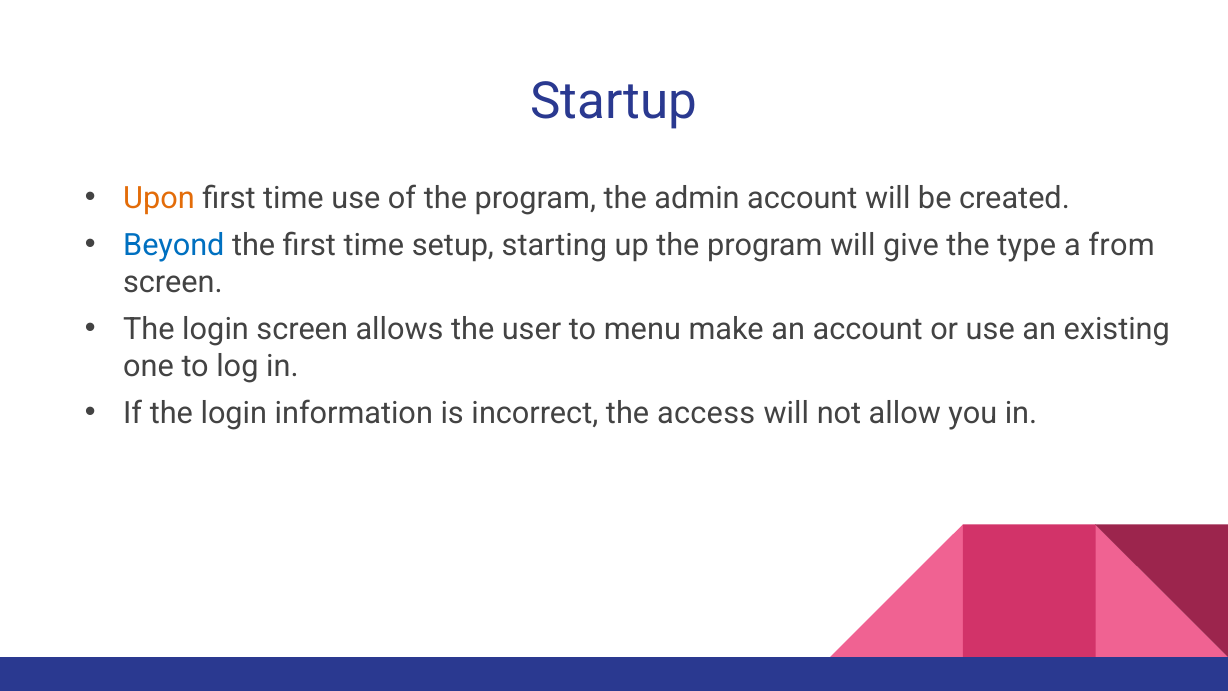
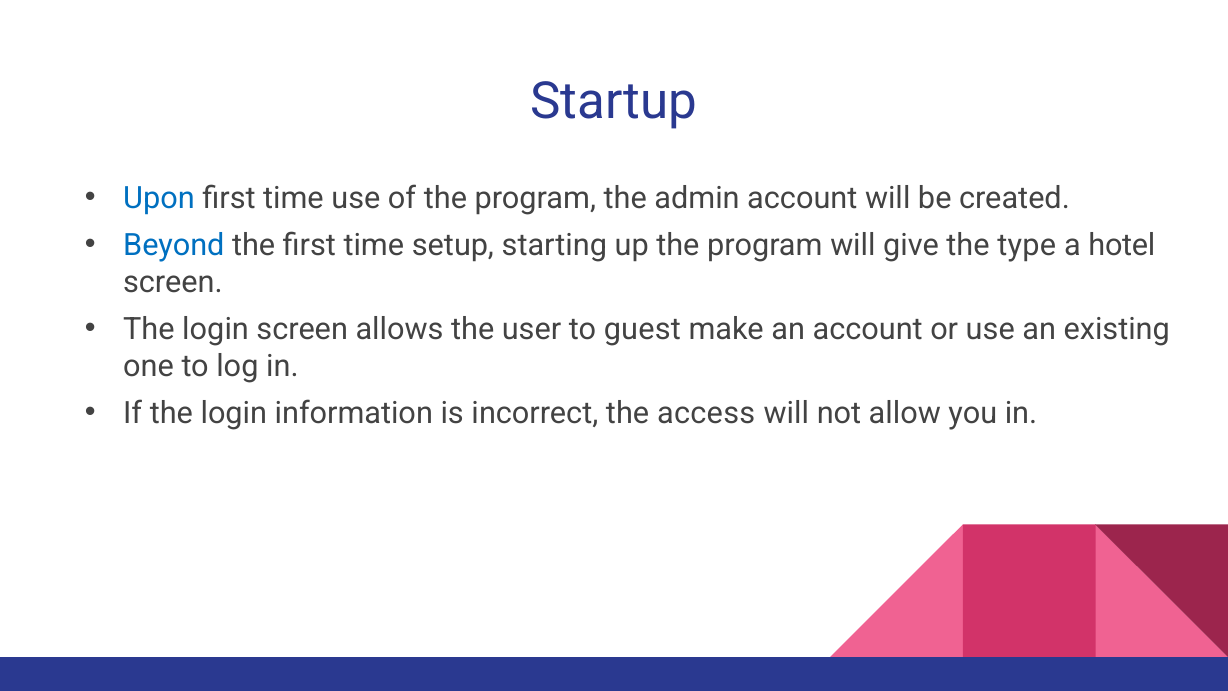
Upon colour: orange -> blue (159, 198)
from: from -> hotel (1122, 245)
menu: menu -> guest (642, 329)
